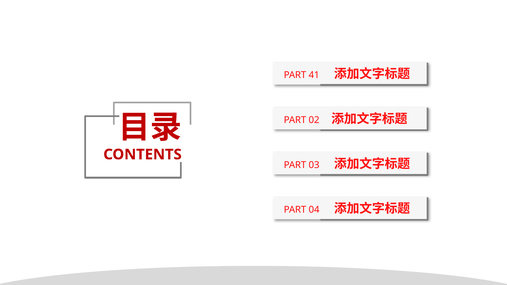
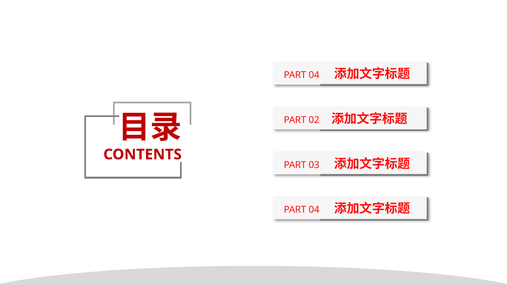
41: 41 -> 04 (314, 75)
